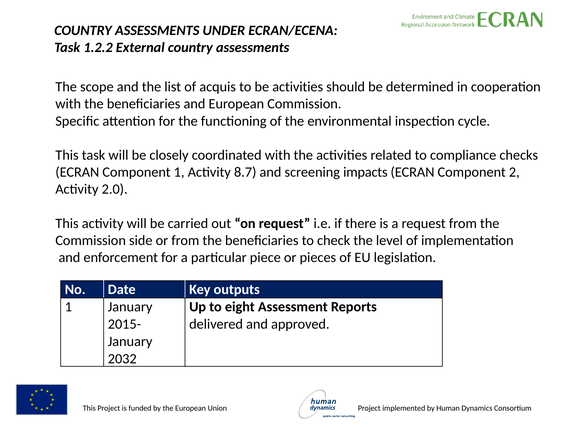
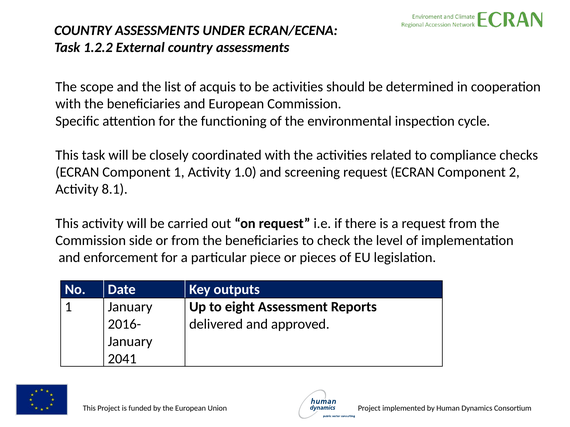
8.7: 8.7 -> 1.0 (245, 172)
screening impacts: impacts -> request (365, 172)
2.0: 2.0 -> 8.1 (115, 190)
2015-: 2015- -> 2016- (124, 324)
2032: 2032 -> 2041 (122, 359)
